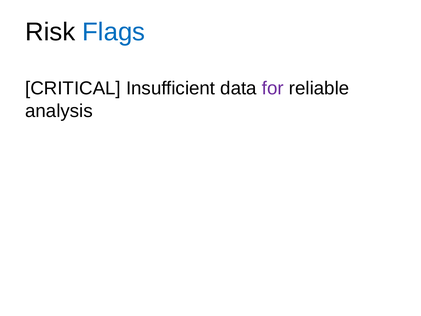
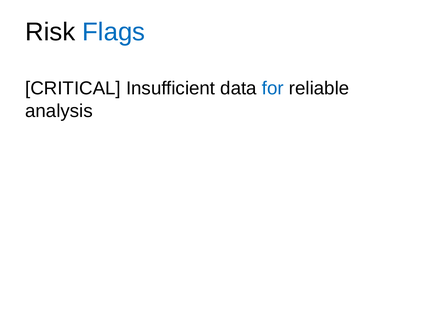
for colour: purple -> blue (273, 88)
